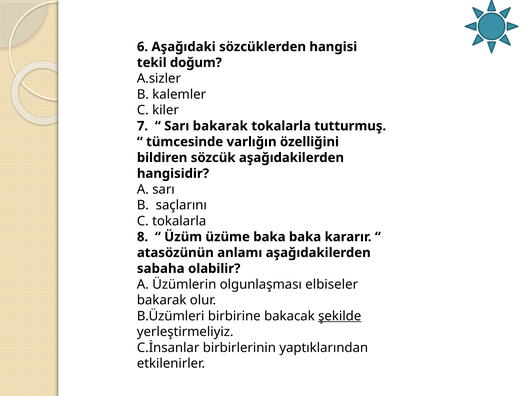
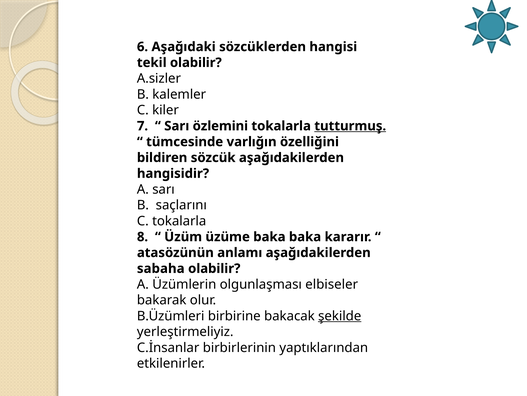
tekil doğum: doğum -> olabilir (196, 63)
Sarı bakarak: bakarak -> özlemini (220, 126)
tutturmuş underline: none -> present (350, 126)
